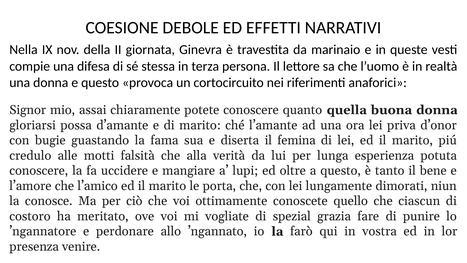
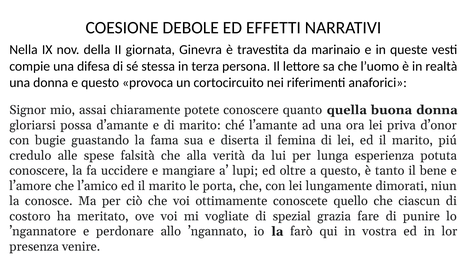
motti: motti -> spese (99, 155)
